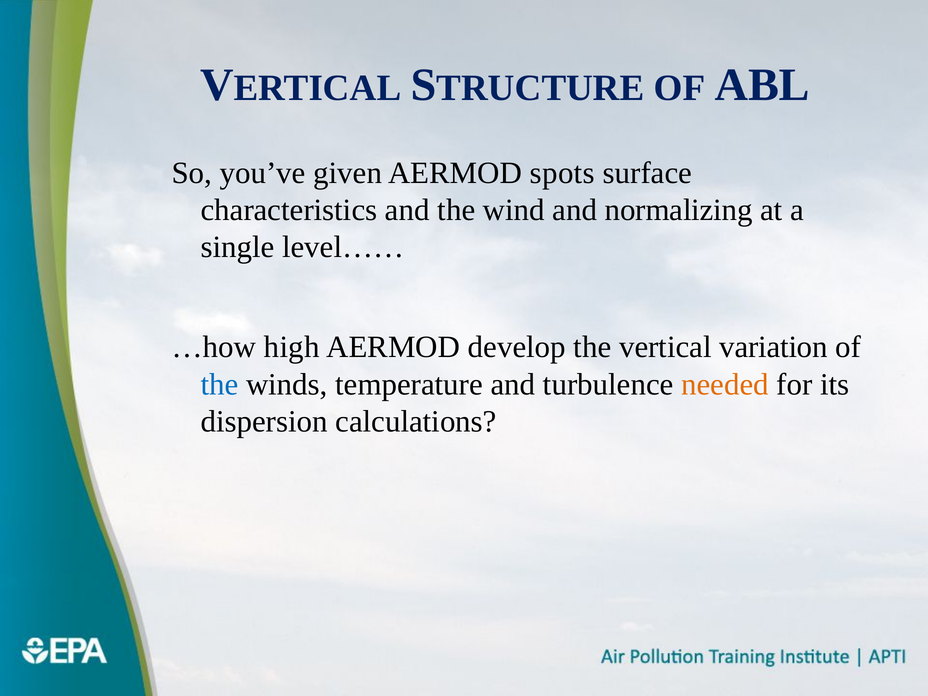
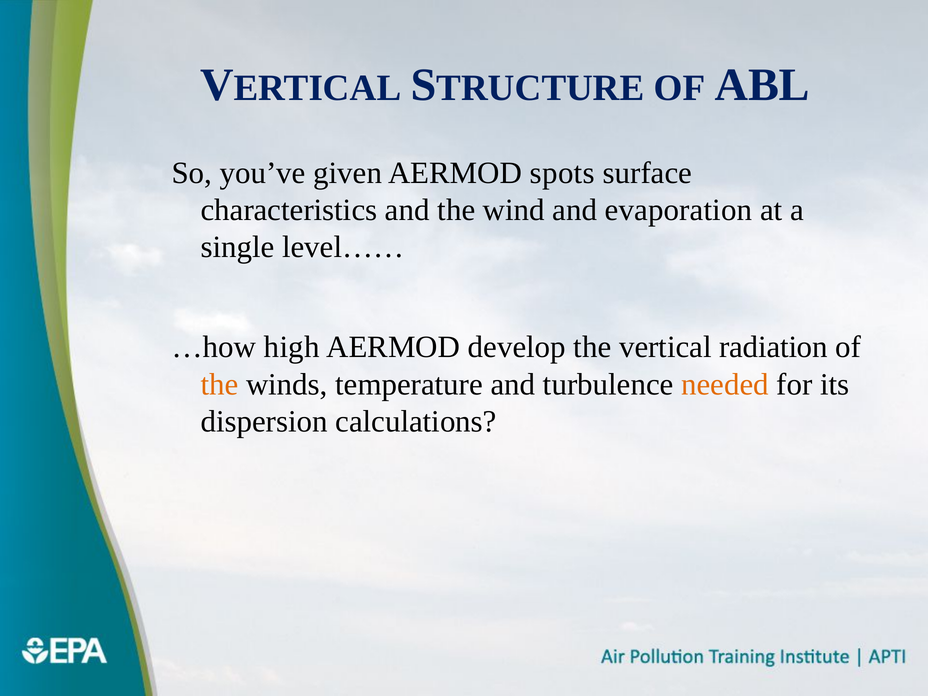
normalizing: normalizing -> evaporation (679, 210)
variation: variation -> radiation (773, 347)
the colour: blue -> orange (220, 384)
